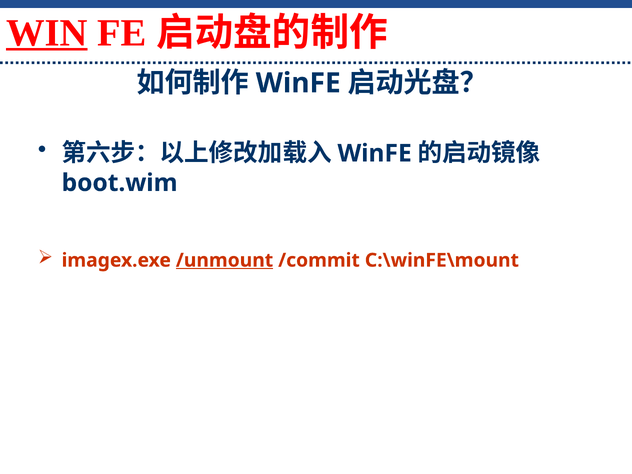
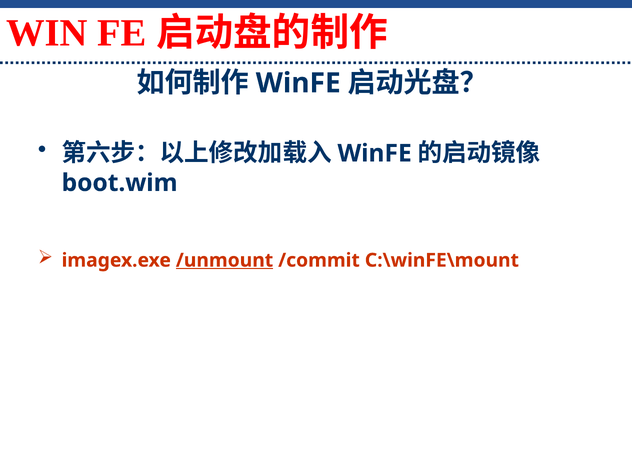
WIN underline: present -> none (47, 33)
